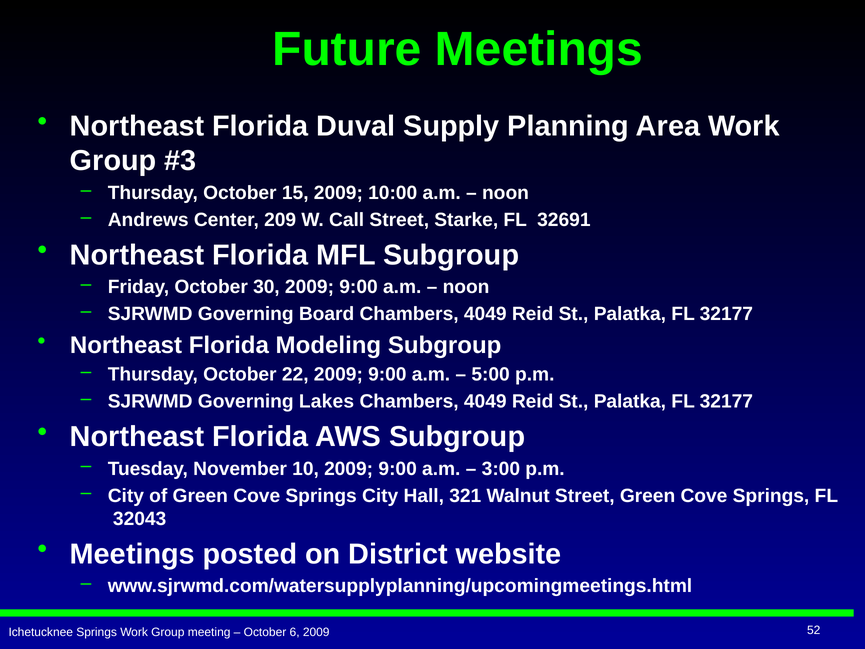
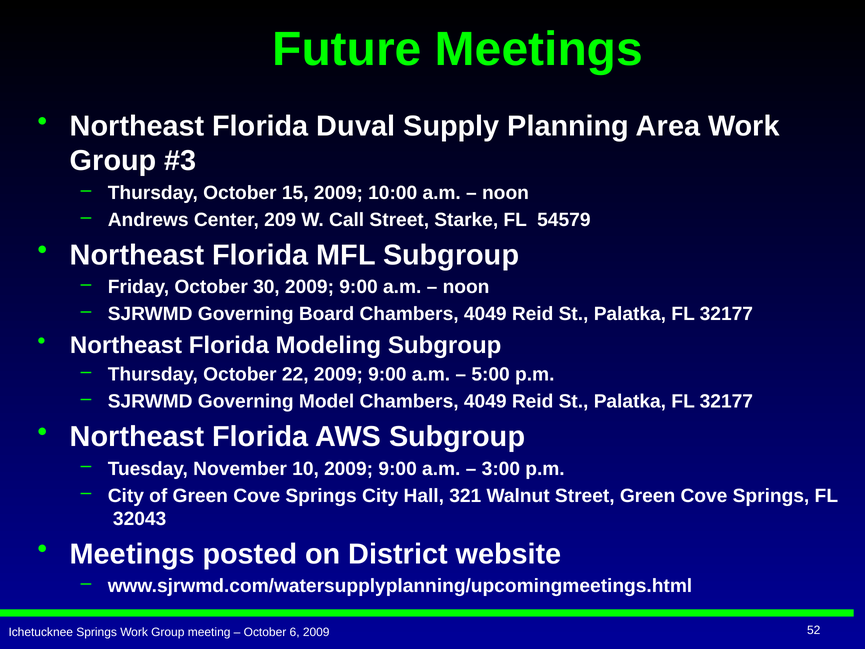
32691: 32691 -> 54579 (564, 220)
Lakes: Lakes -> Model (327, 401)
